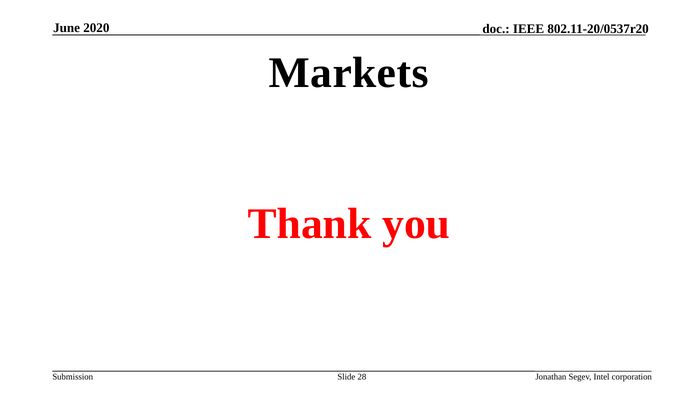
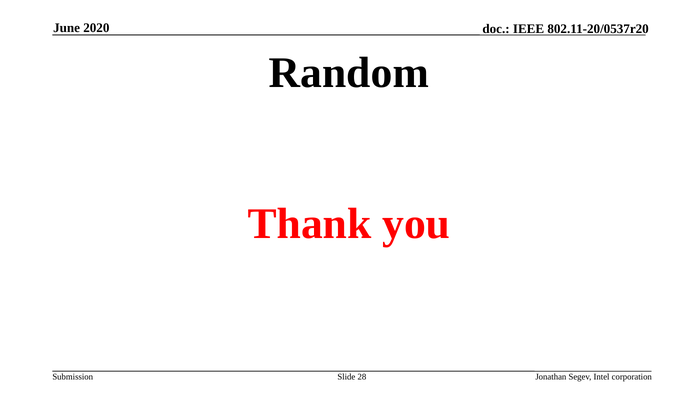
Markets: Markets -> Random (349, 73)
